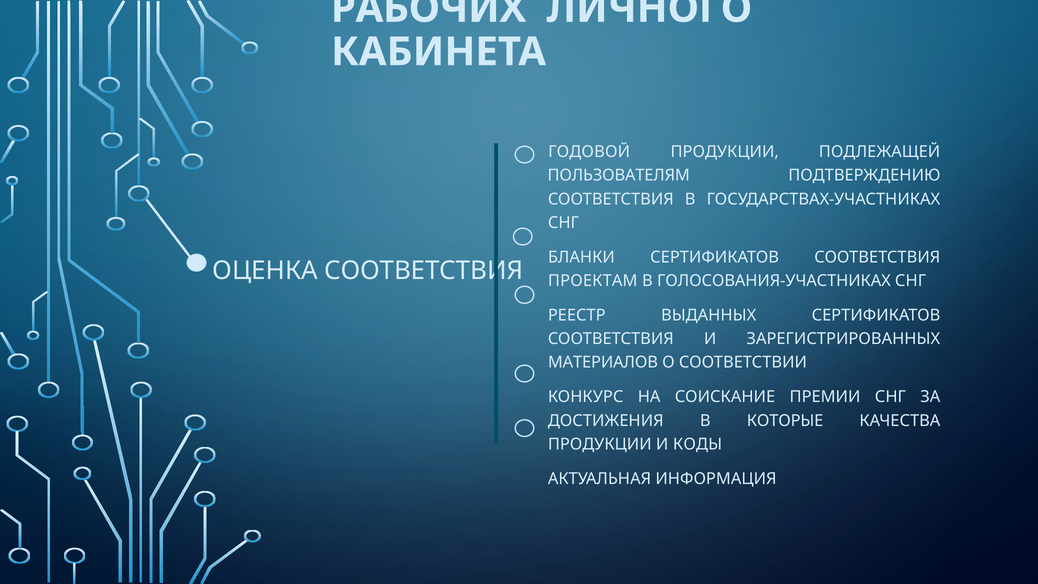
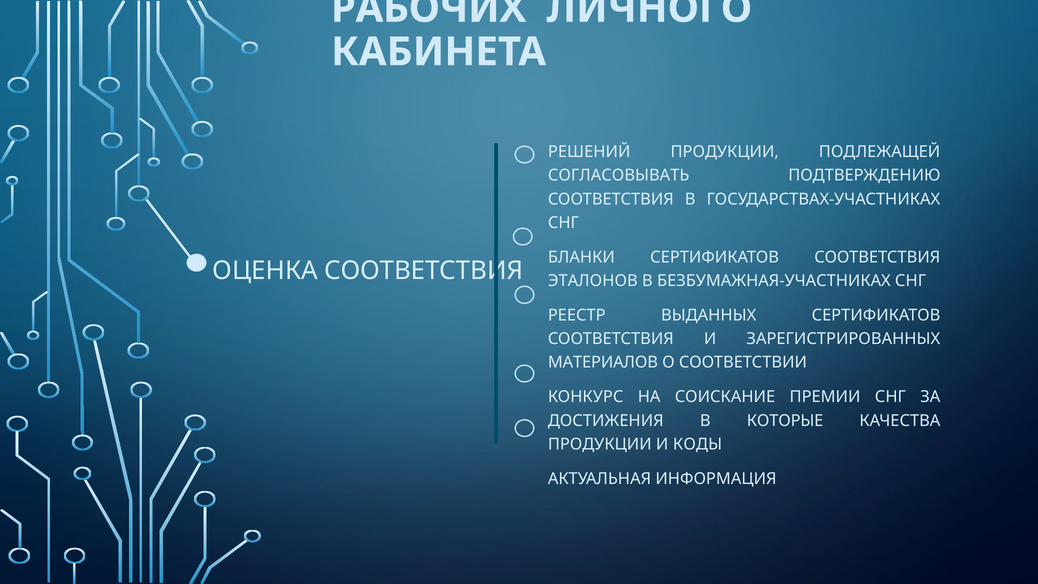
ГОДОВОЙ: ГОДОВОЙ -> РЕШЕНИЙ (589, 152)
ПОЛЬЗОВАТЕЛЯМ: ПОЛЬЗОВАТЕЛЯМ -> СОГЛАСОВЫВАТЬ (619, 175)
ПРОЕКТАМ: ПРОЕКТАМ -> ЭТАЛОНОВ (593, 281)
ГОЛОСОВАНИЯ-УЧАСТНИКАХ: ГОЛОСОВАНИЯ-УЧАСТНИКАХ -> БЕЗБУМАЖНАЯ-УЧАСТНИКАХ (774, 281)
